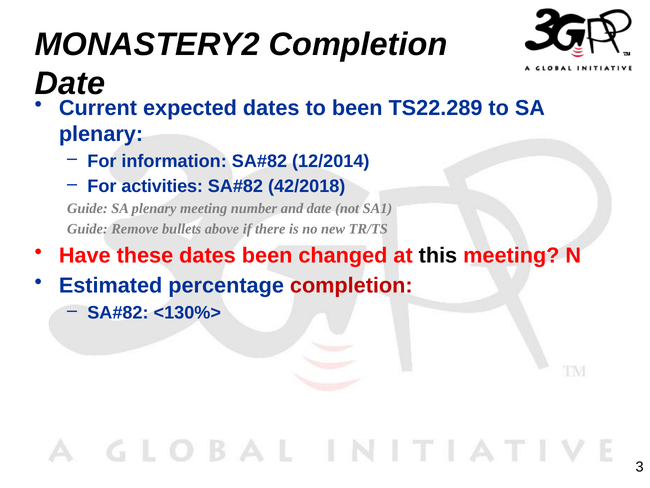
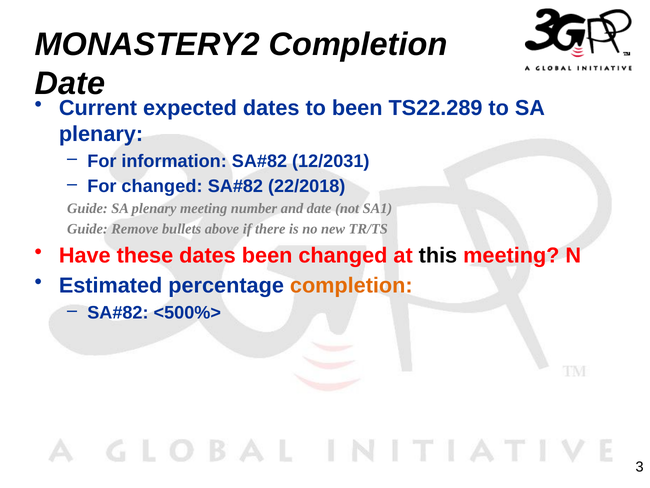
12/2014: 12/2014 -> 12/2031 (331, 161)
For activities: activities -> changed (162, 186)
42/2018: 42/2018 -> 22/2018 (307, 186)
completion colour: red -> orange (351, 285)
<130%>: <130%> -> <500%> (187, 313)
